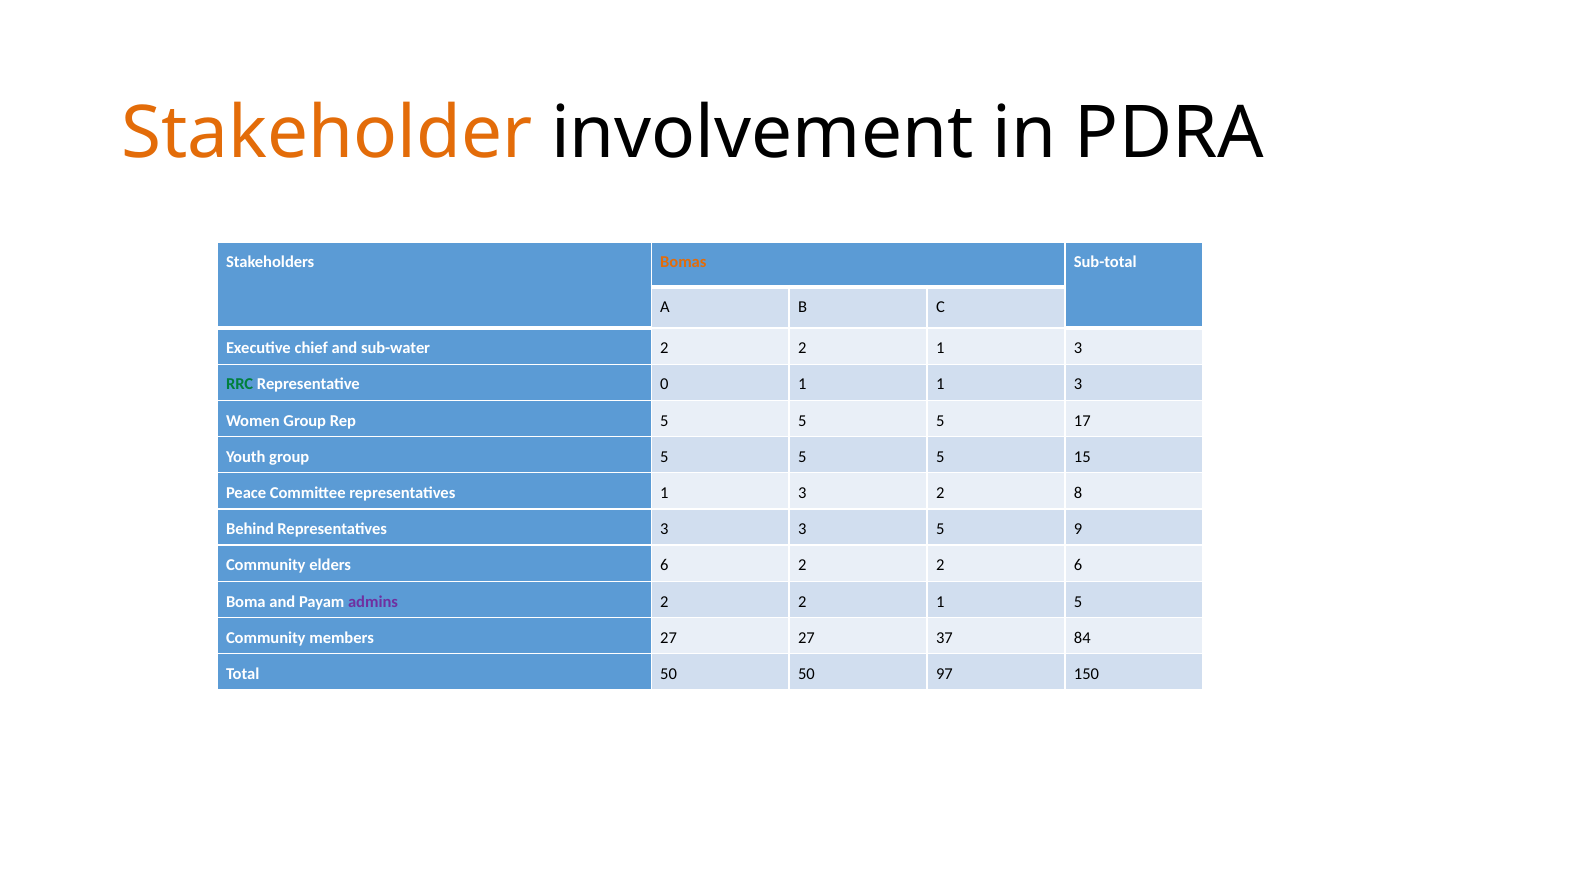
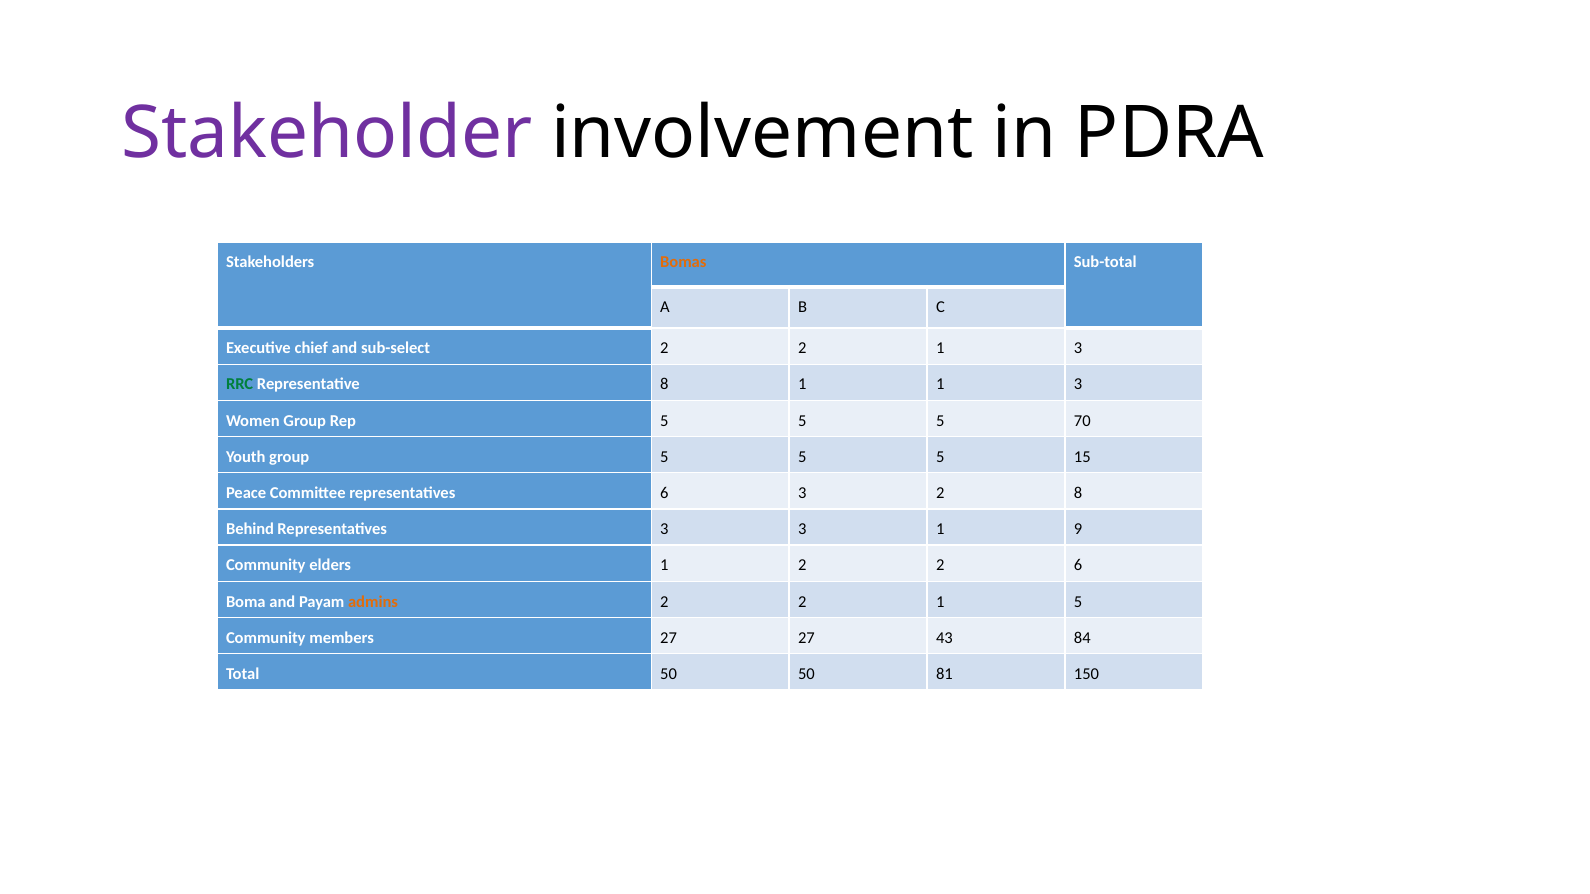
Stakeholder colour: orange -> purple (327, 134)
sub-water: sub-water -> sub-select (396, 348)
Representative 0: 0 -> 8 (664, 385)
17: 17 -> 70 (1082, 421)
representatives 1: 1 -> 6 (664, 493)
3 5: 5 -> 1 (940, 529)
elders 6: 6 -> 1 (664, 566)
admins colour: purple -> orange (373, 602)
37: 37 -> 43 (944, 638)
97: 97 -> 81 (944, 674)
